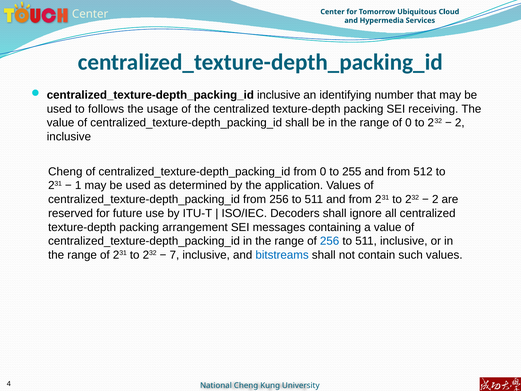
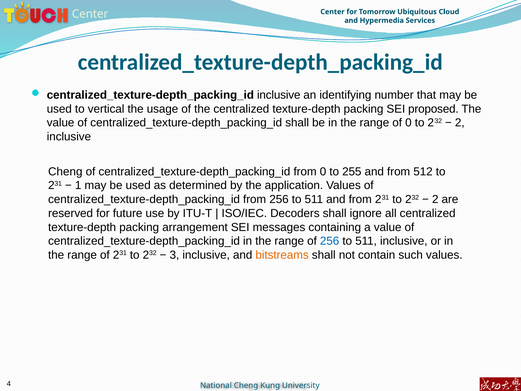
follows: follows -> vertical (106, 109)
receiving: receiving -> proposed (433, 109)
7: 7 -> 3 (174, 255)
bitstreams colour: blue -> orange (282, 255)
